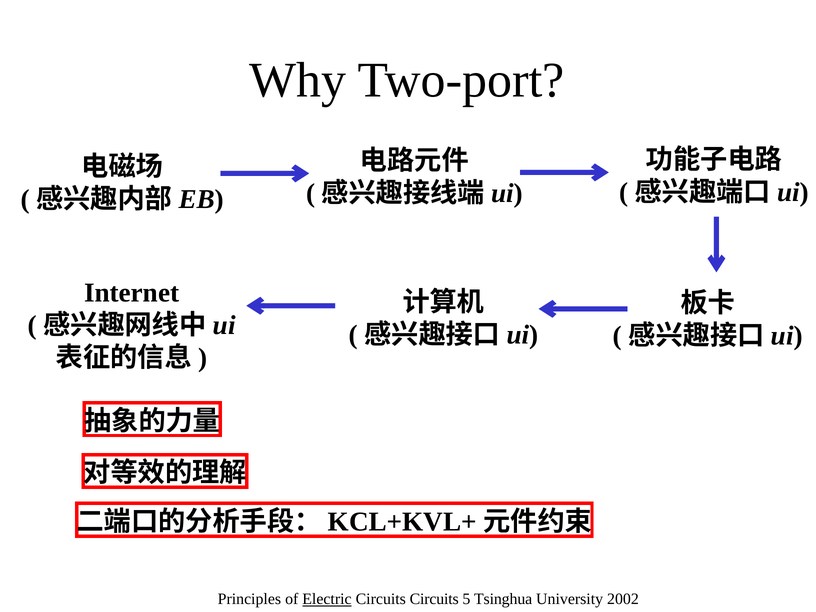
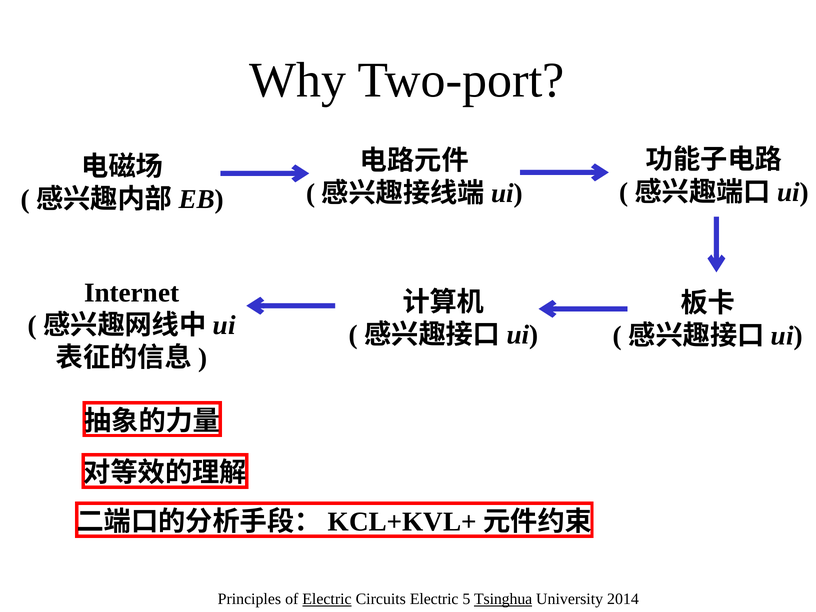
Circuits Circuits: Circuits -> Electric (434, 599)
Tsinghua underline: none -> present (503, 599)
2002: 2002 -> 2014 (623, 599)
